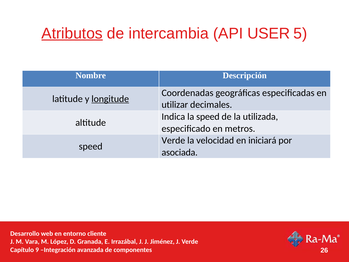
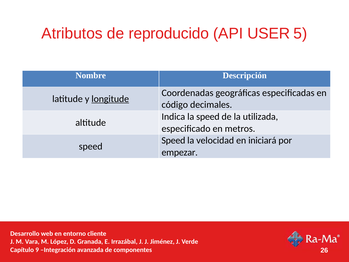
Atributos underline: present -> none (72, 33)
intercambia: intercambia -> reproducido (169, 33)
utilizar: utilizar -> código (175, 105)
Verde: Verde -> Speed (173, 140)
asociada: asociada -> empezar (180, 152)
